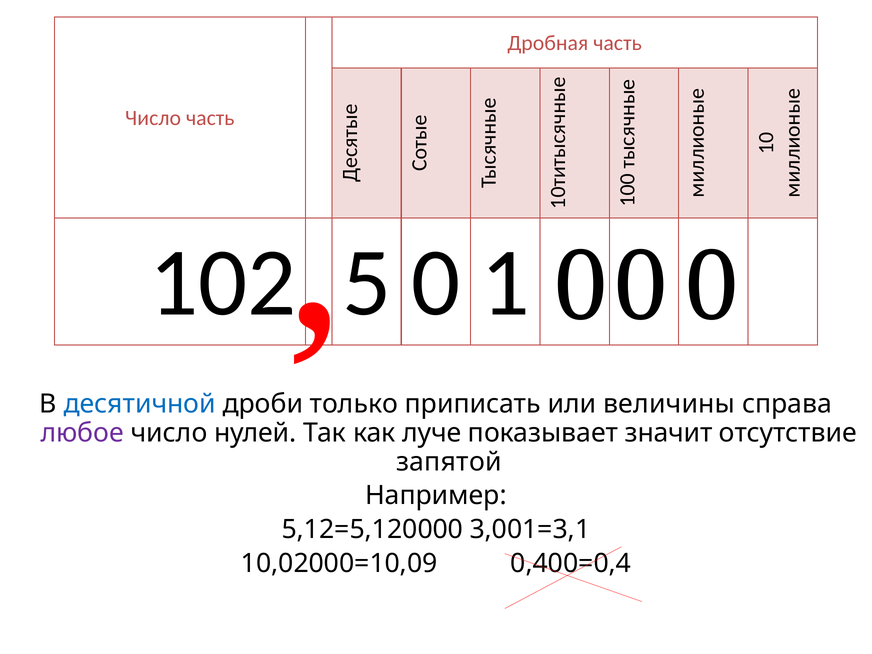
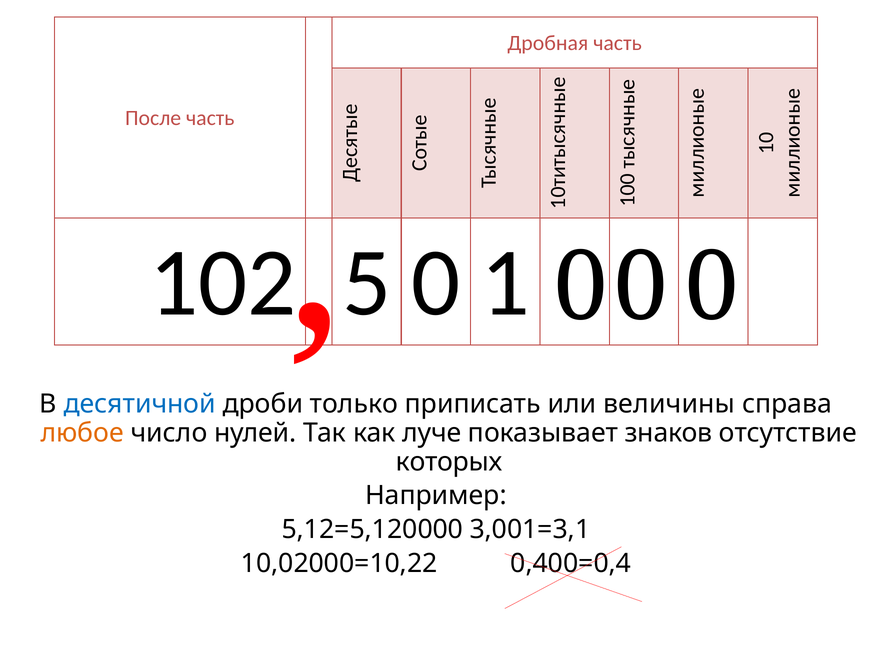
Число: Число -> После (153, 118)
любое colour: purple -> orange (82, 433)
значит: значит -> знаков (669, 433)
запятой: запятой -> которых (449, 462)
10,02000=10,09: 10,02000=10,09 -> 10,02000=10,22 (339, 564)
